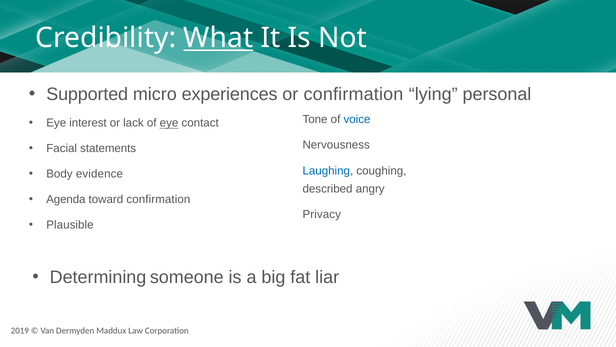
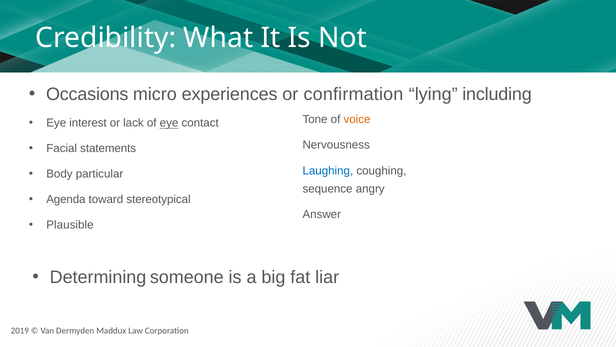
What underline: present -> none (218, 38)
Supported: Supported -> Occasions (87, 94)
personal: personal -> including (497, 94)
voice colour: blue -> orange (357, 119)
evidence: evidence -> particular (100, 174)
described: described -> sequence (328, 189)
toward confirmation: confirmation -> stereotypical (158, 199)
Privacy: Privacy -> Answer (322, 214)
